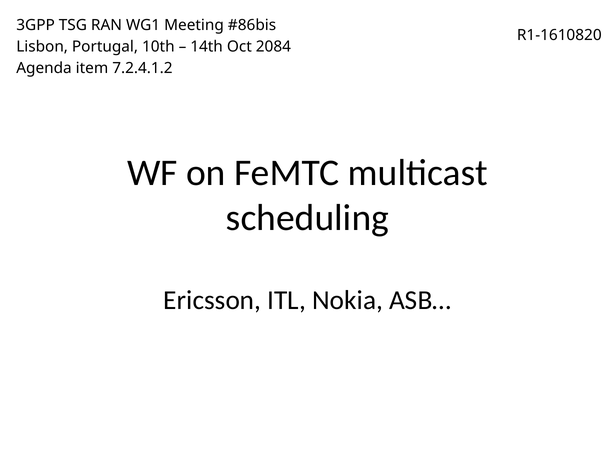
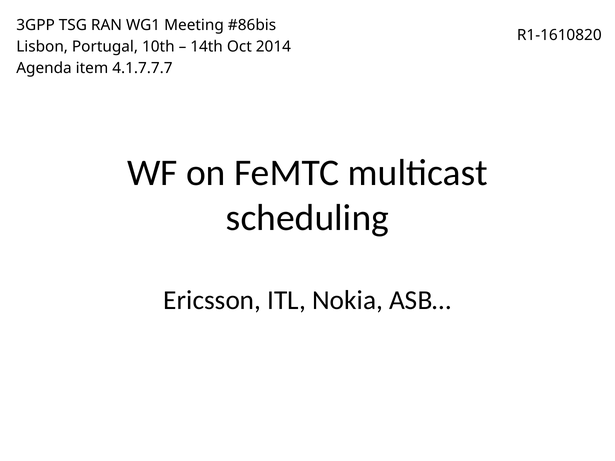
2084: 2084 -> 2014 (273, 47)
7.2.4.1.2: 7.2.4.1.2 -> 4.1.7.7.7 (142, 68)
